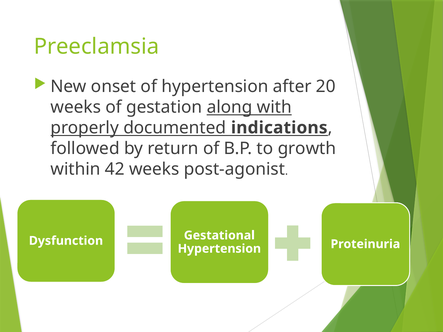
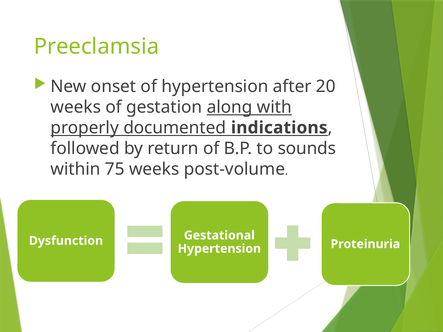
growth: growth -> sounds (307, 148)
42: 42 -> 75 (115, 169)
post-agonist: post-agonist -> post-volume (234, 169)
